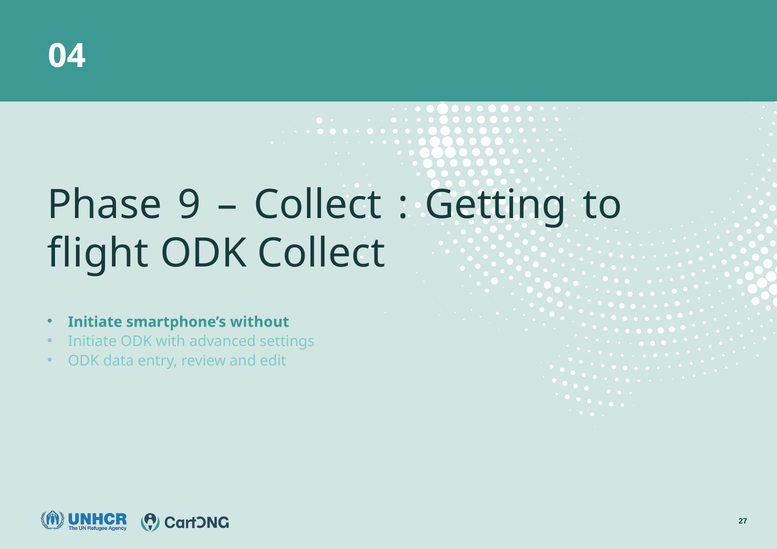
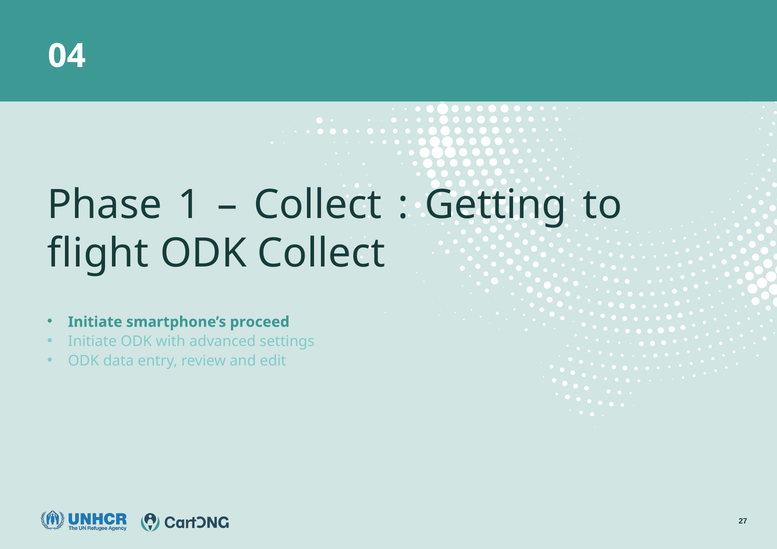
9: 9 -> 1 (190, 205)
without: without -> proceed (260, 322)
